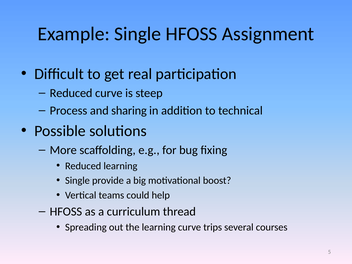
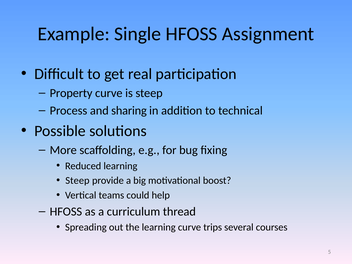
Reduced: Reduced -> Property (71, 93)
Single: Single -> Steep (77, 181)
